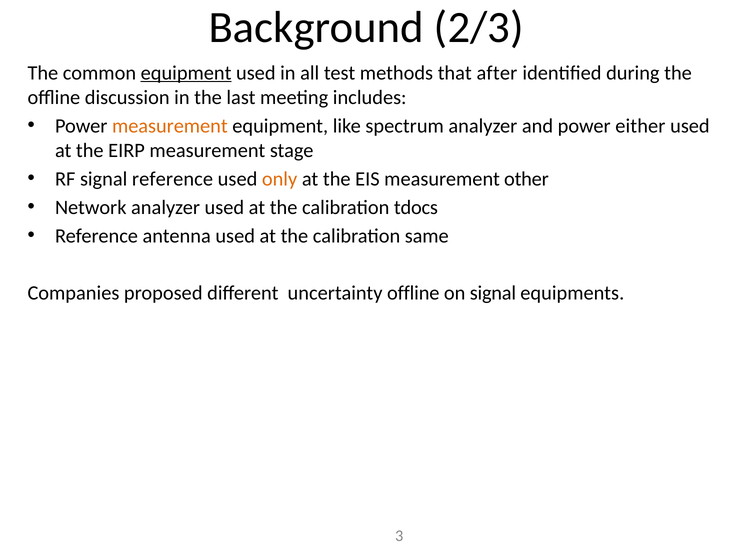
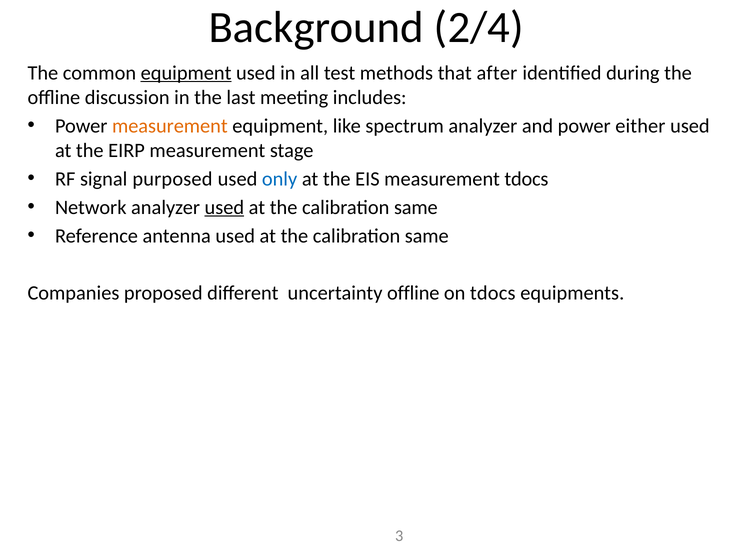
2/3: 2/3 -> 2/4 (479, 27)
signal reference: reference -> purposed (172, 179)
only colour: orange -> blue (280, 179)
measurement other: other -> tdocs (526, 179)
used underline: none -> present (224, 207)
tdocs: tdocs -> same (416, 207)
on signal: signal -> tdocs (493, 293)
